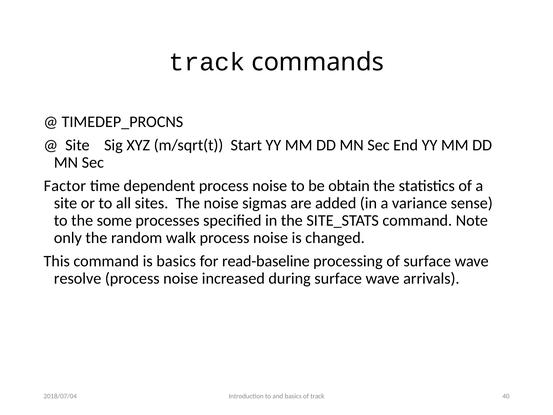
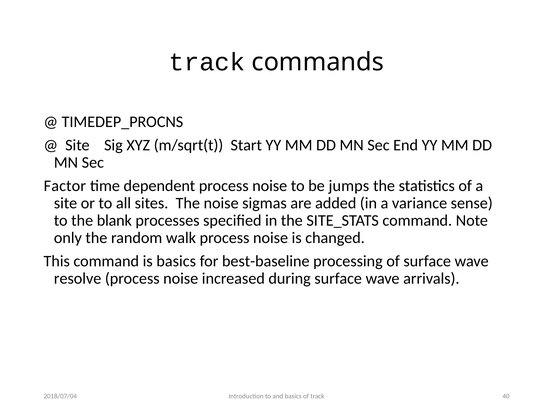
obtain: obtain -> jumps (349, 186)
some: some -> blank (114, 220)
read-baseline: read-baseline -> best-baseline (266, 261)
